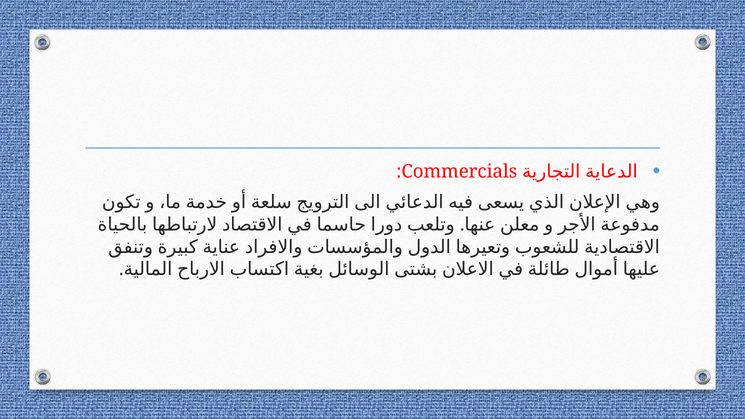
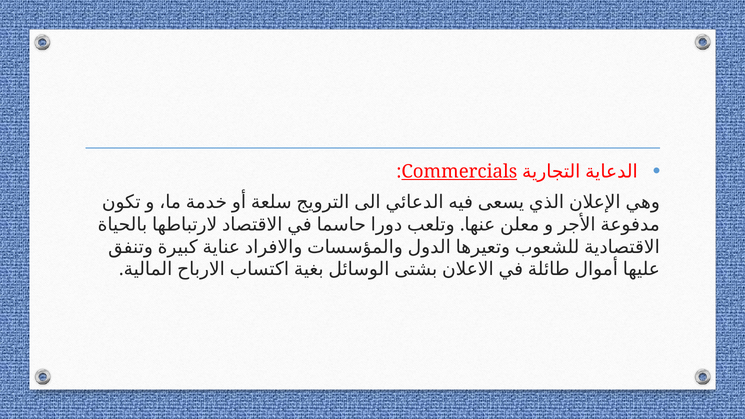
Commercials underline: none -> present (459, 172)
